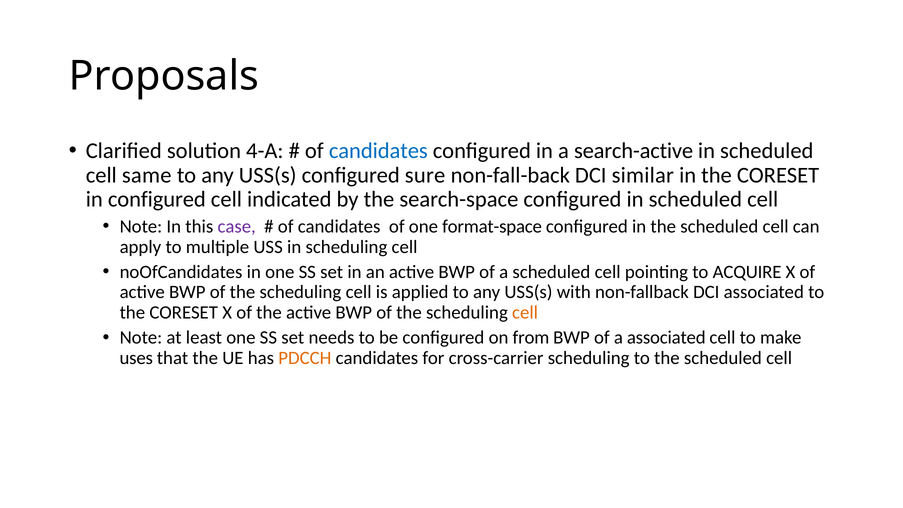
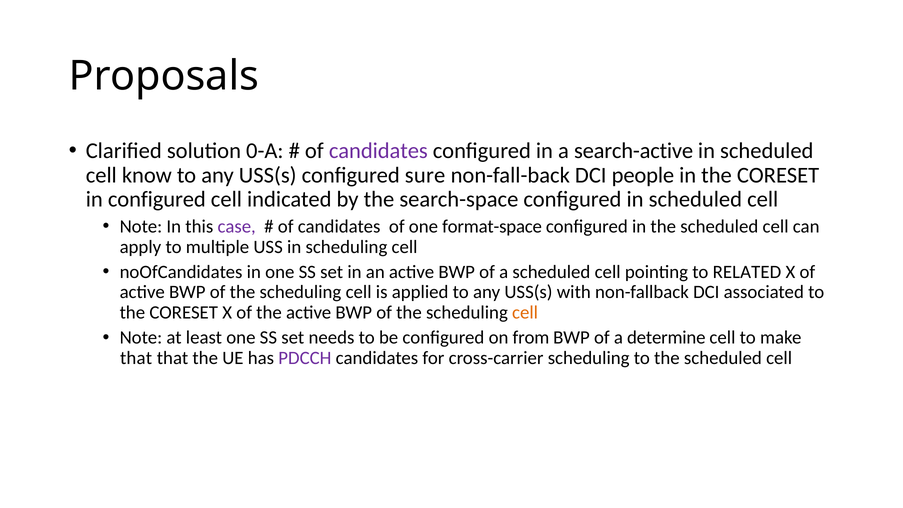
4-A: 4-A -> 0-A (265, 151)
candidates colour: blue -> purple (378, 151)
same: same -> know (147, 175)
similar: similar -> people (643, 175)
ACQUIRE: ACQUIRE -> RELATED (747, 272)
a associated: associated -> determine (666, 338)
uses: uses -> that (136, 358)
PDCCH colour: orange -> purple (305, 358)
